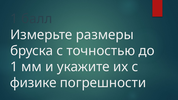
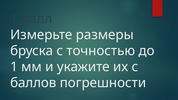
физике: физике -> баллов (33, 83)
